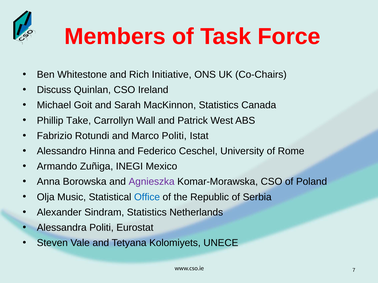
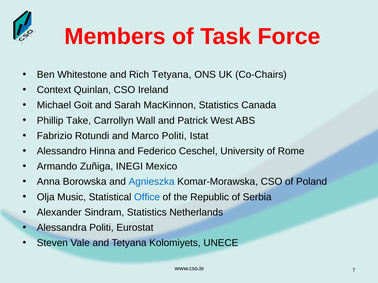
Rich Initiative: Initiative -> Tetyana (172, 75)
Discuss: Discuss -> Context (54, 90)
Agnieszka colour: purple -> blue (152, 182)
